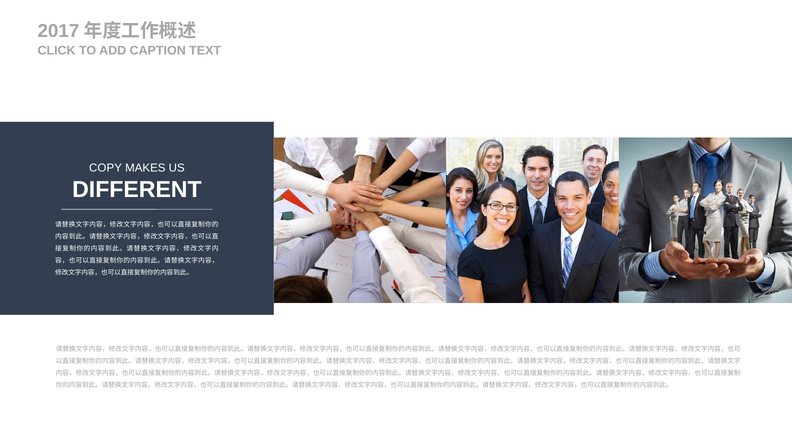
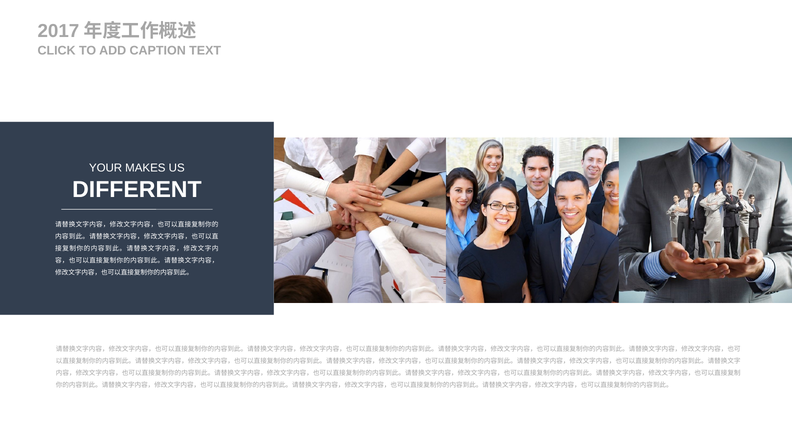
COPY: COPY -> YOUR (106, 168)
